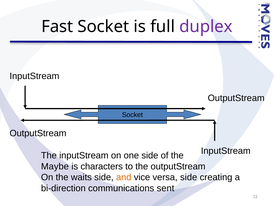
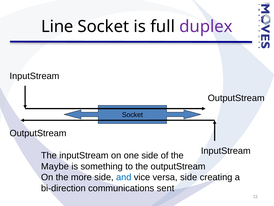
Fast: Fast -> Line (57, 27)
characters: characters -> something (102, 166)
waits: waits -> more (81, 177)
and colour: orange -> blue (124, 177)
